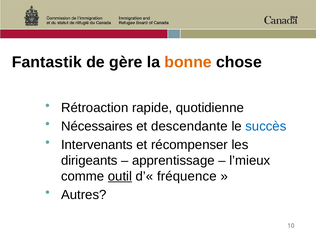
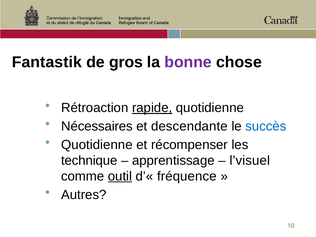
gère: gère -> gros (126, 62)
bonne colour: orange -> purple (188, 62)
rapide underline: none -> present (152, 108)
Intervenants: Intervenants -> Quotidienne (97, 145)
dirigeants: dirigeants -> technique (89, 161)
l’mieux: l’mieux -> l’visuel (250, 161)
